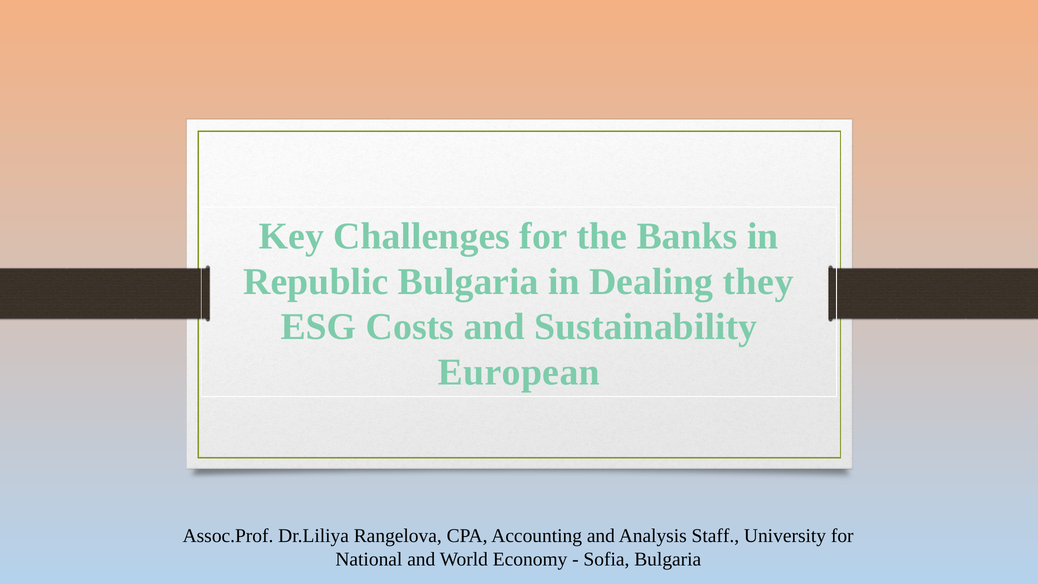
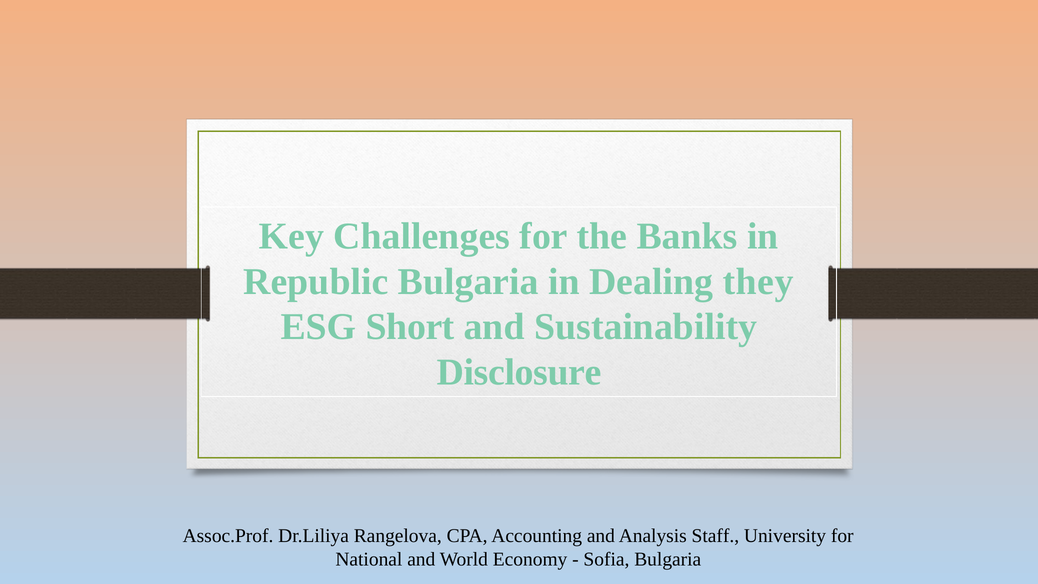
Costs: Costs -> Short (410, 327)
European: European -> Disclosure (519, 372)
